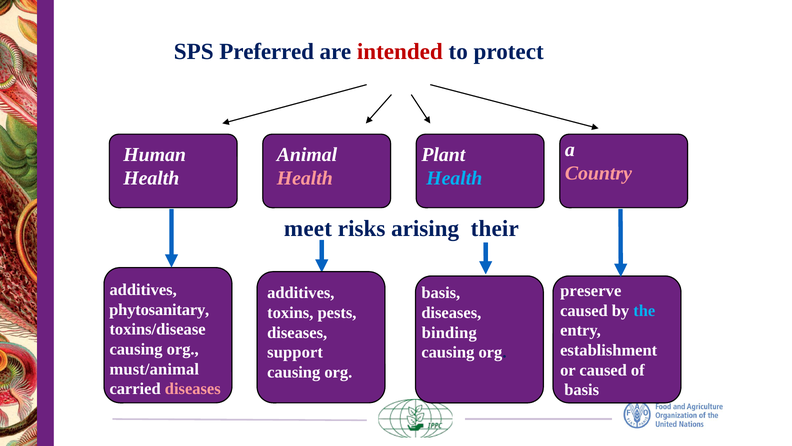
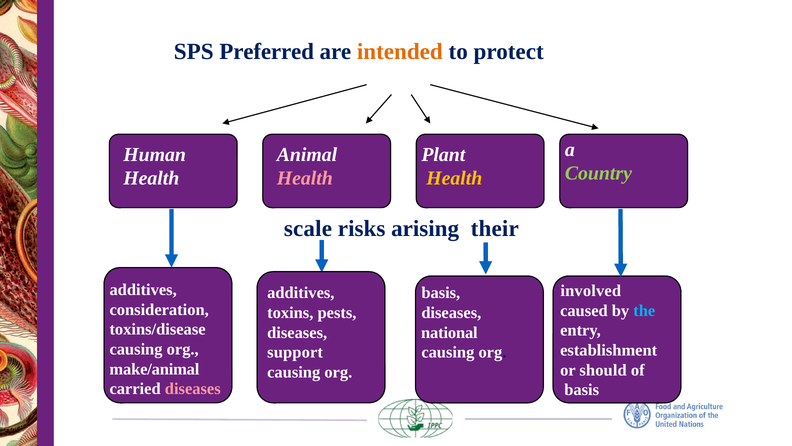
intended colour: red -> orange (400, 51)
Country colour: pink -> light green (598, 173)
Health colour: light blue -> yellow (454, 178)
meet: meet -> scale (308, 228)
preserve: preserve -> involved (591, 291)
phytosanitary: phytosanitary -> consideration (159, 309)
binding: binding -> national (449, 332)
must/animal: must/animal -> make/animal (154, 369)
or caused: caused -> should (603, 370)
